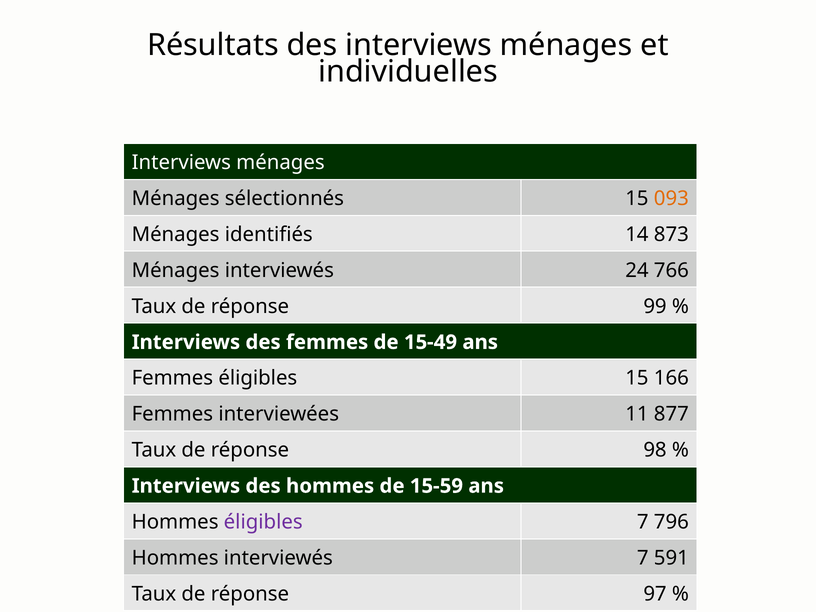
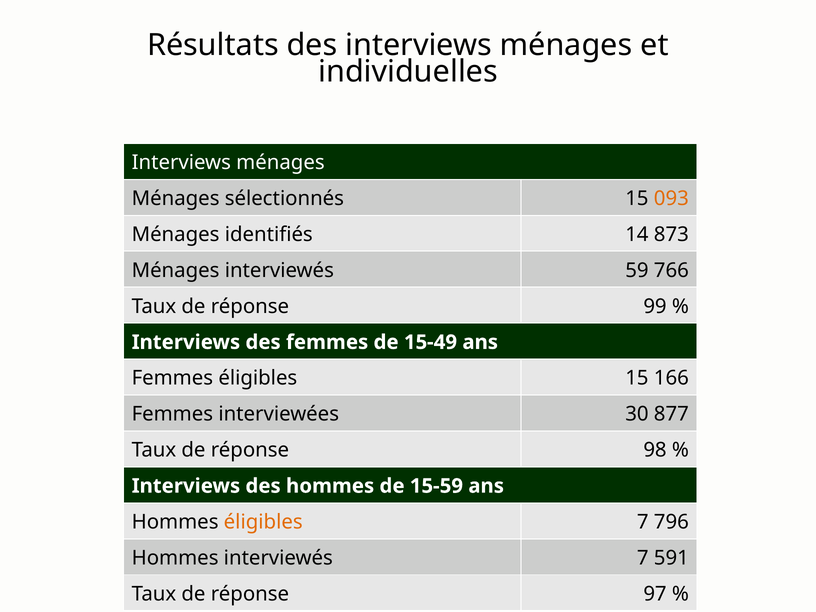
24: 24 -> 59 (637, 270)
11: 11 -> 30 (637, 414)
éligibles colour: purple -> orange (263, 522)
